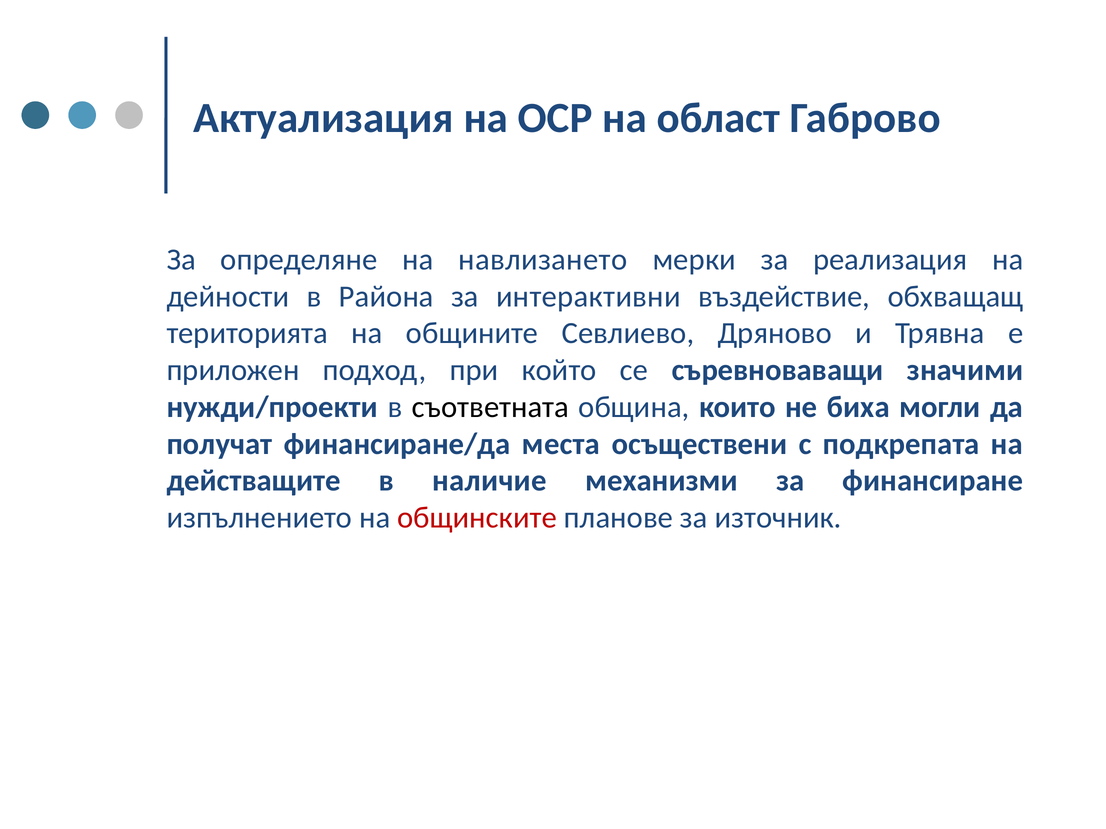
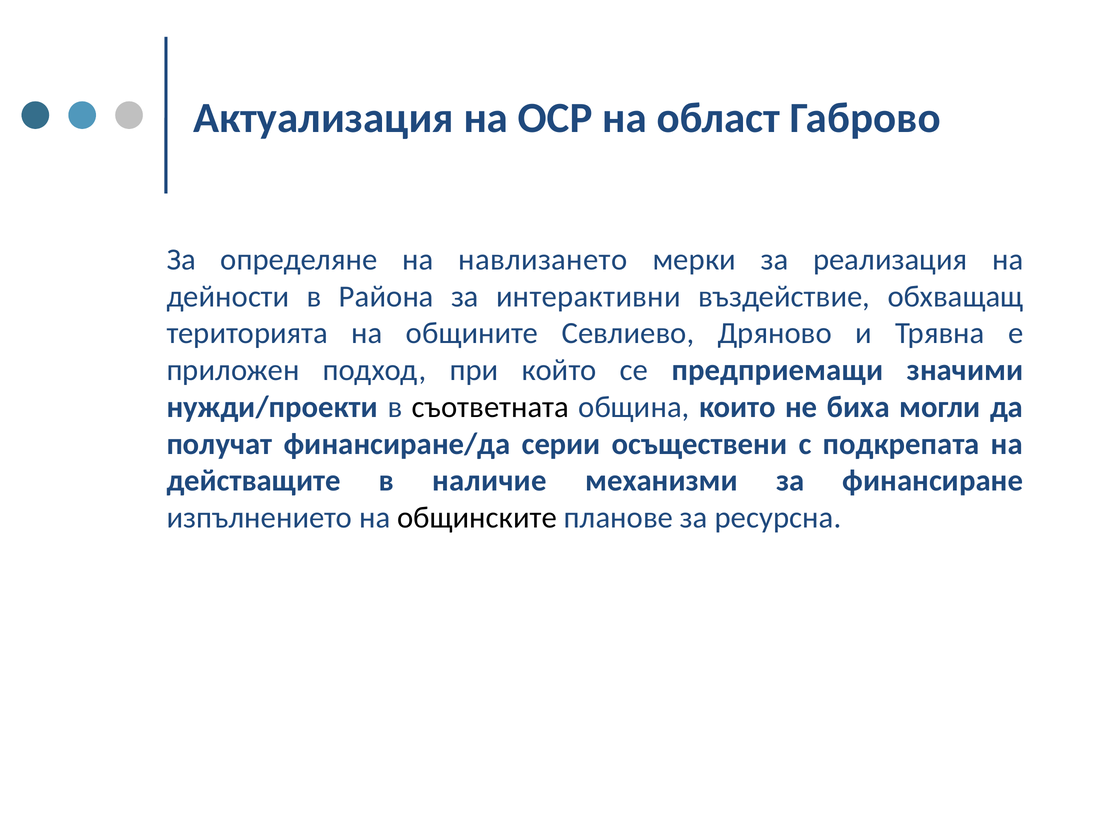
съревноваващи: съревноваващи -> предприемащи (777, 370)
места: места -> серии (561, 444)
общинските colour: red -> black (477, 518)
източник: източник -> ресурсна (778, 518)
